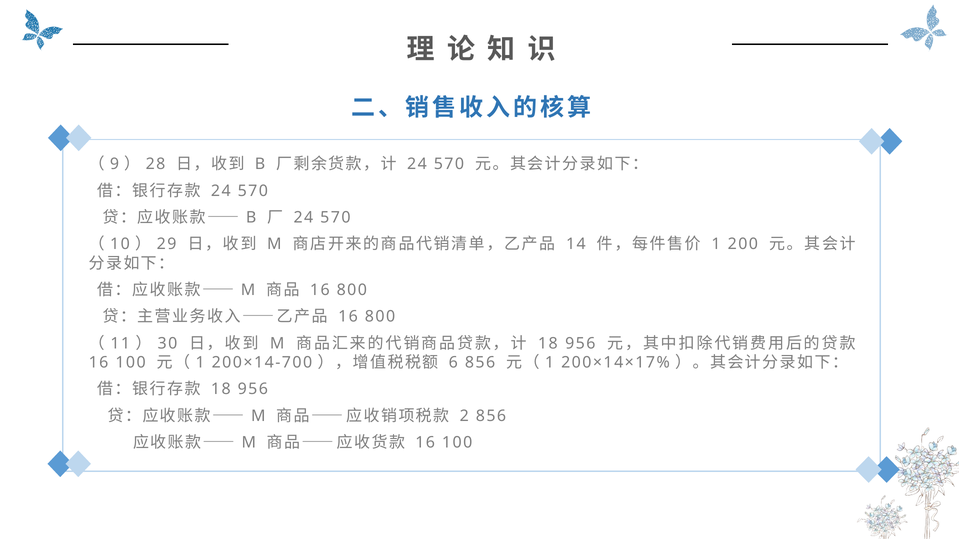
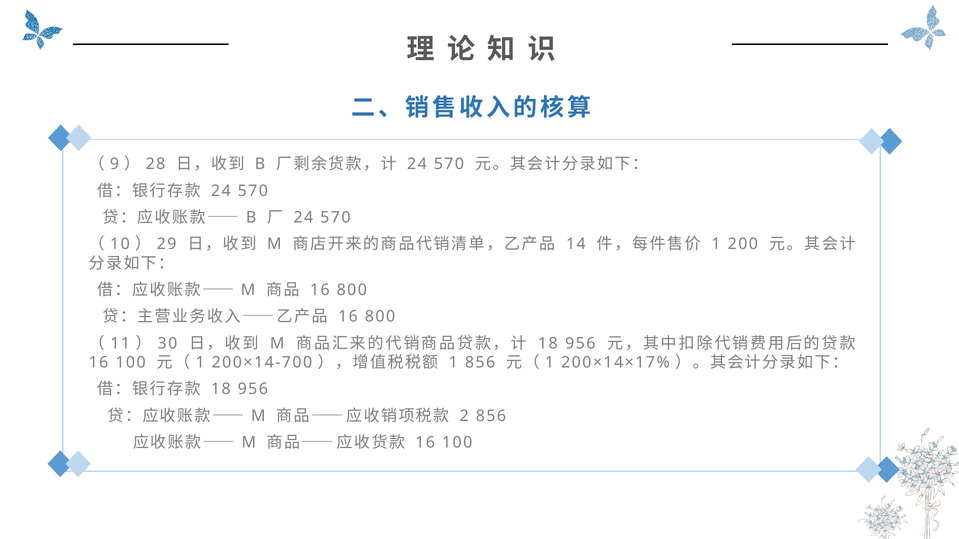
6: 6 -> 1 (453, 363)
